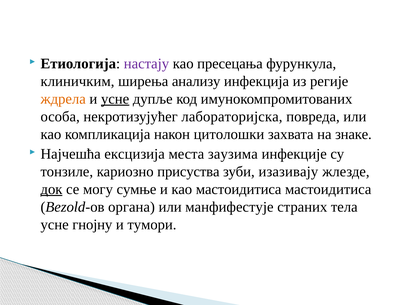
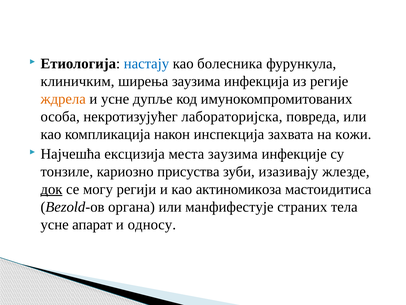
настају colour: purple -> blue (146, 64)
пресецања: пресецања -> болесника (230, 64)
ширења анализу: анализу -> заузима (196, 81)
усне underline: present -> none (115, 99)
цитолошки: цитолошки -> инспекција (229, 134)
знаке: знаке -> кожи (353, 134)
сумње: сумње -> регији (136, 189)
као мастоидитиса: мастоидитиса -> актиномикоза (239, 189)
гнојну: гнојну -> апарат (92, 224)
тумори: тумори -> односу (152, 224)
